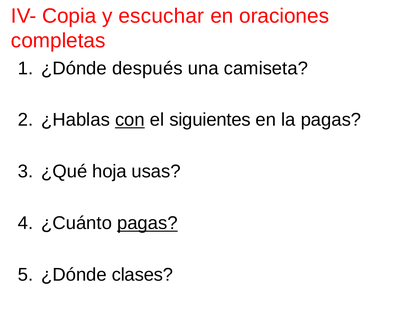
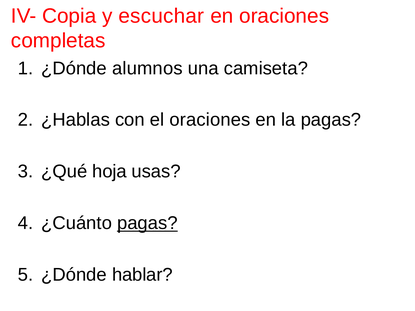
después: después -> alumnos (147, 68)
con underline: present -> none (130, 120)
el siguientes: siguientes -> oraciones (210, 120)
clases: clases -> hablar (142, 275)
